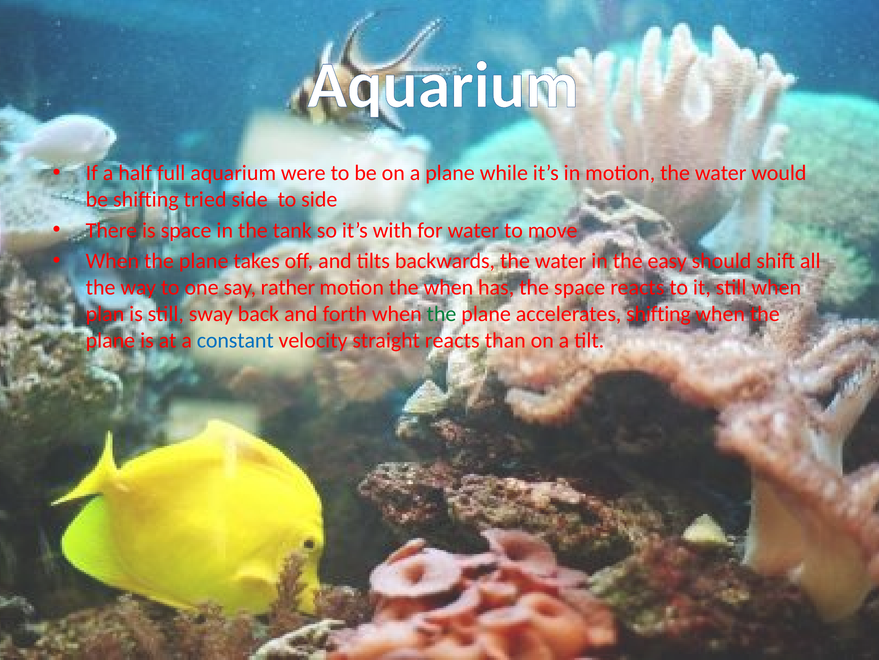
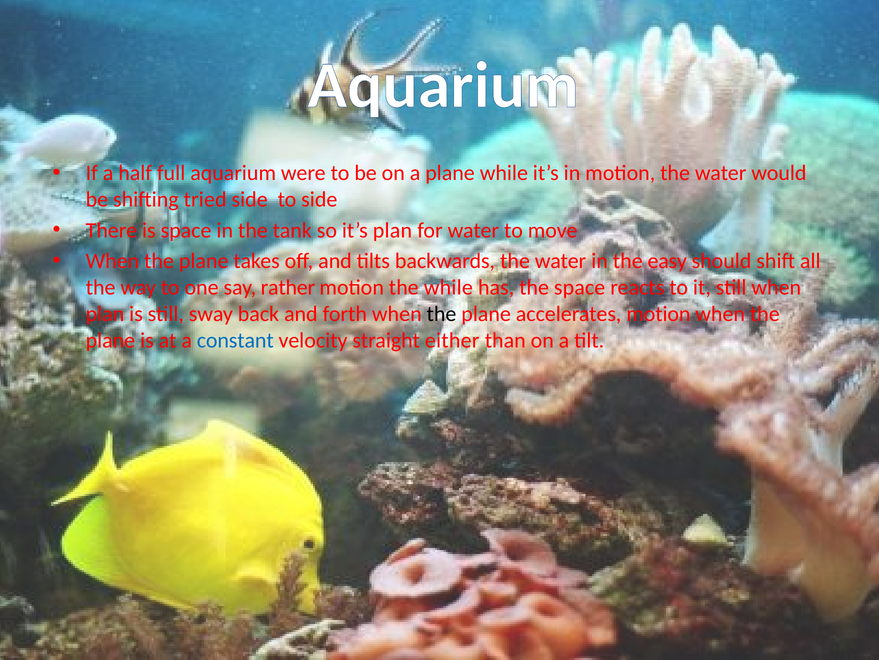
it’s with: with -> plan (392, 230)
the when: when -> while (448, 287)
the colour: green -> black (441, 314)
accelerates shifting: shifting -> motion (658, 314)
straight reacts: reacts -> either (452, 340)
